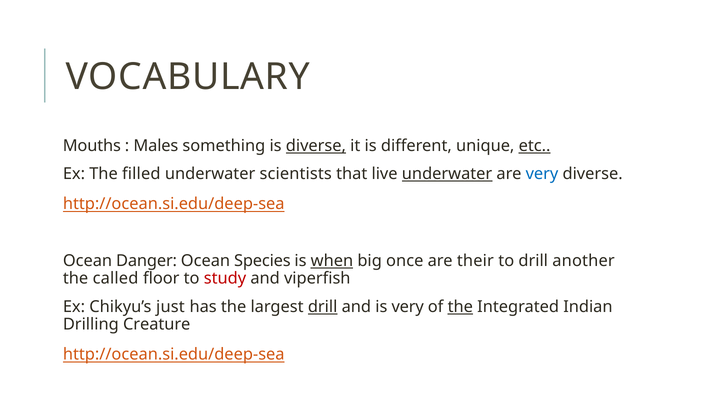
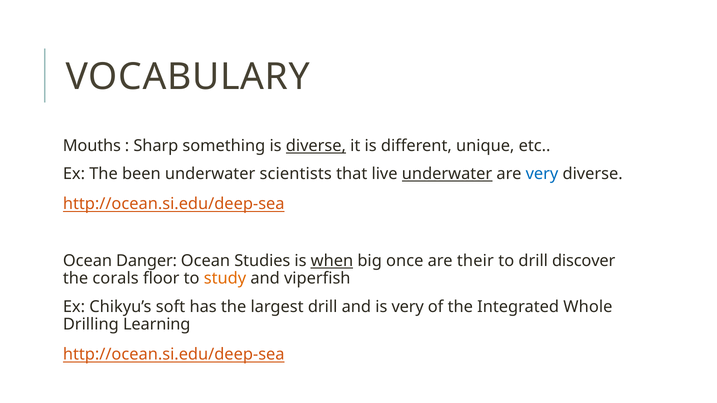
Males: Males -> Sharp (156, 146)
etc underline: present -> none (535, 146)
filled: filled -> been (141, 174)
Species: Species -> Studies (262, 261)
another: another -> discover (584, 261)
called: called -> corals (116, 279)
study colour: red -> orange (225, 279)
just: just -> soft (171, 307)
drill underline: present -> none (323, 307)
the underline: present -> none (460, 307)
Indian: Indian -> Whole (588, 307)
Creature: Creature -> Learning (157, 325)
